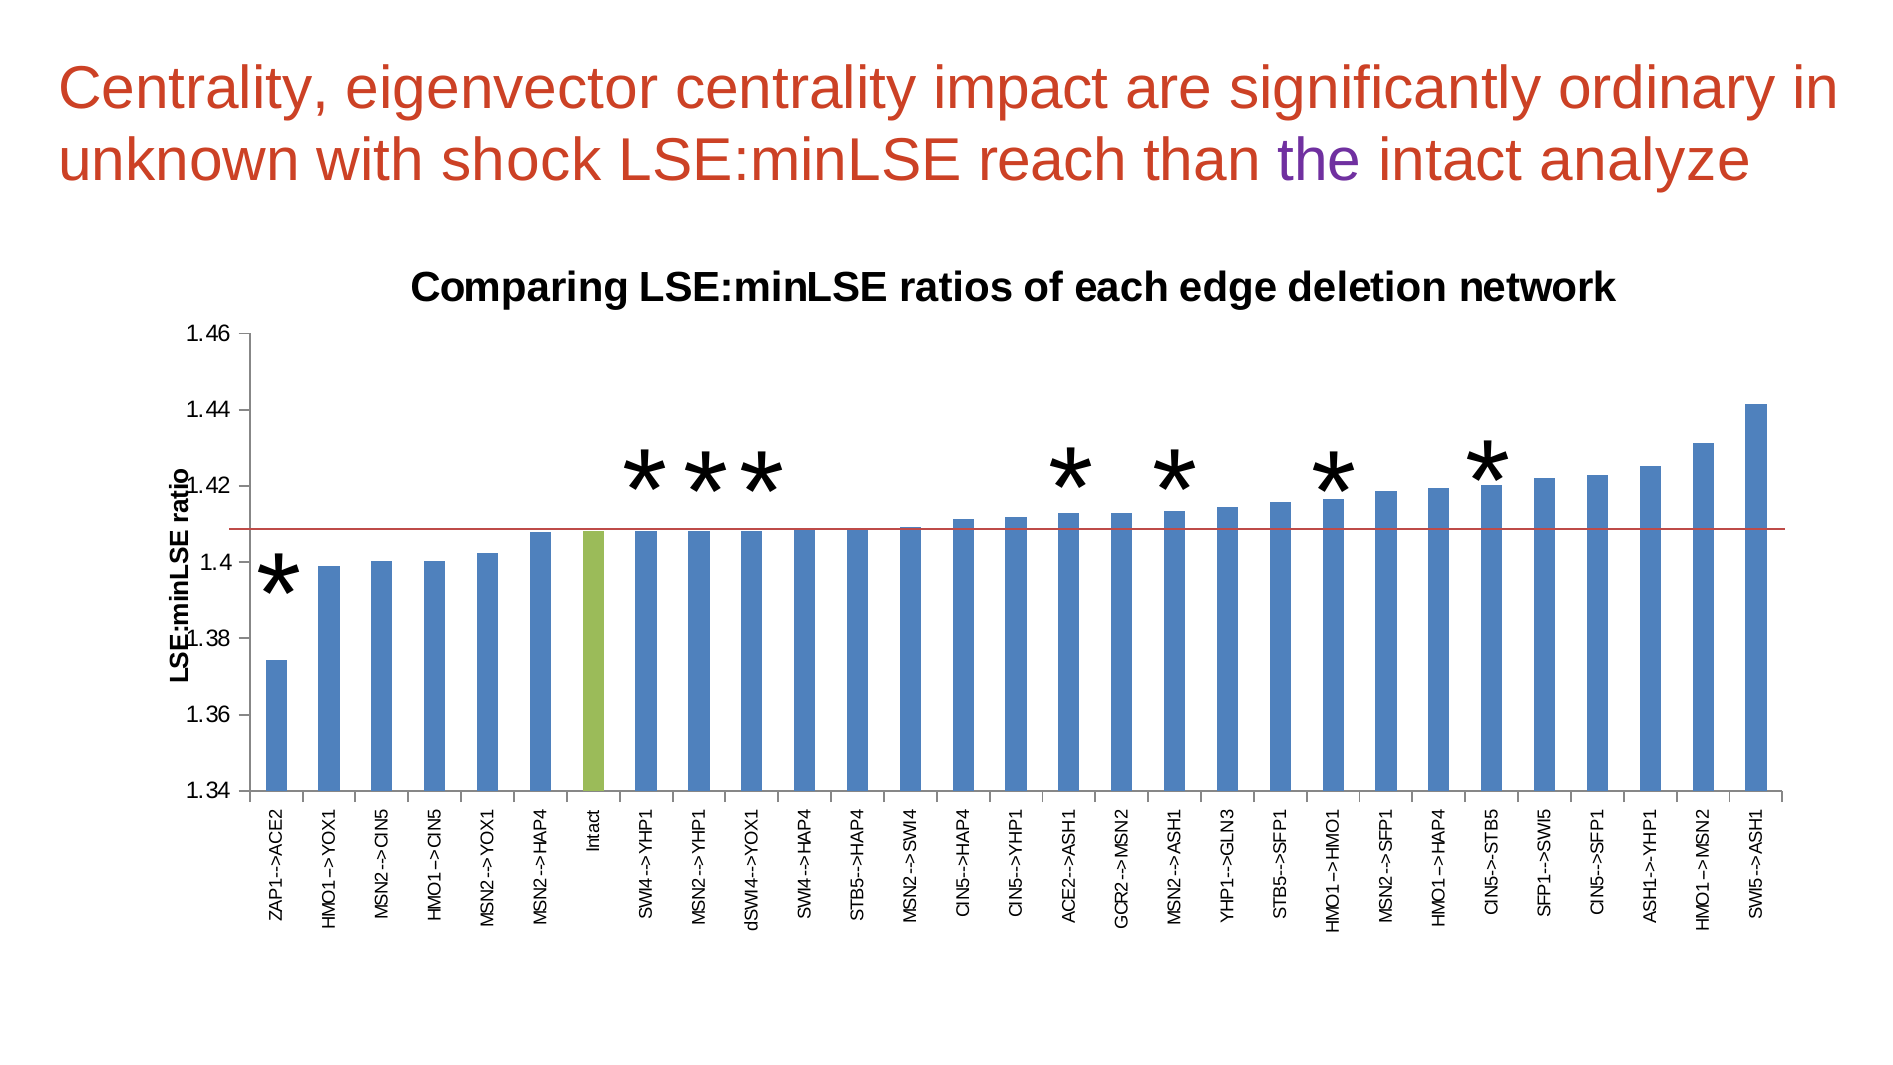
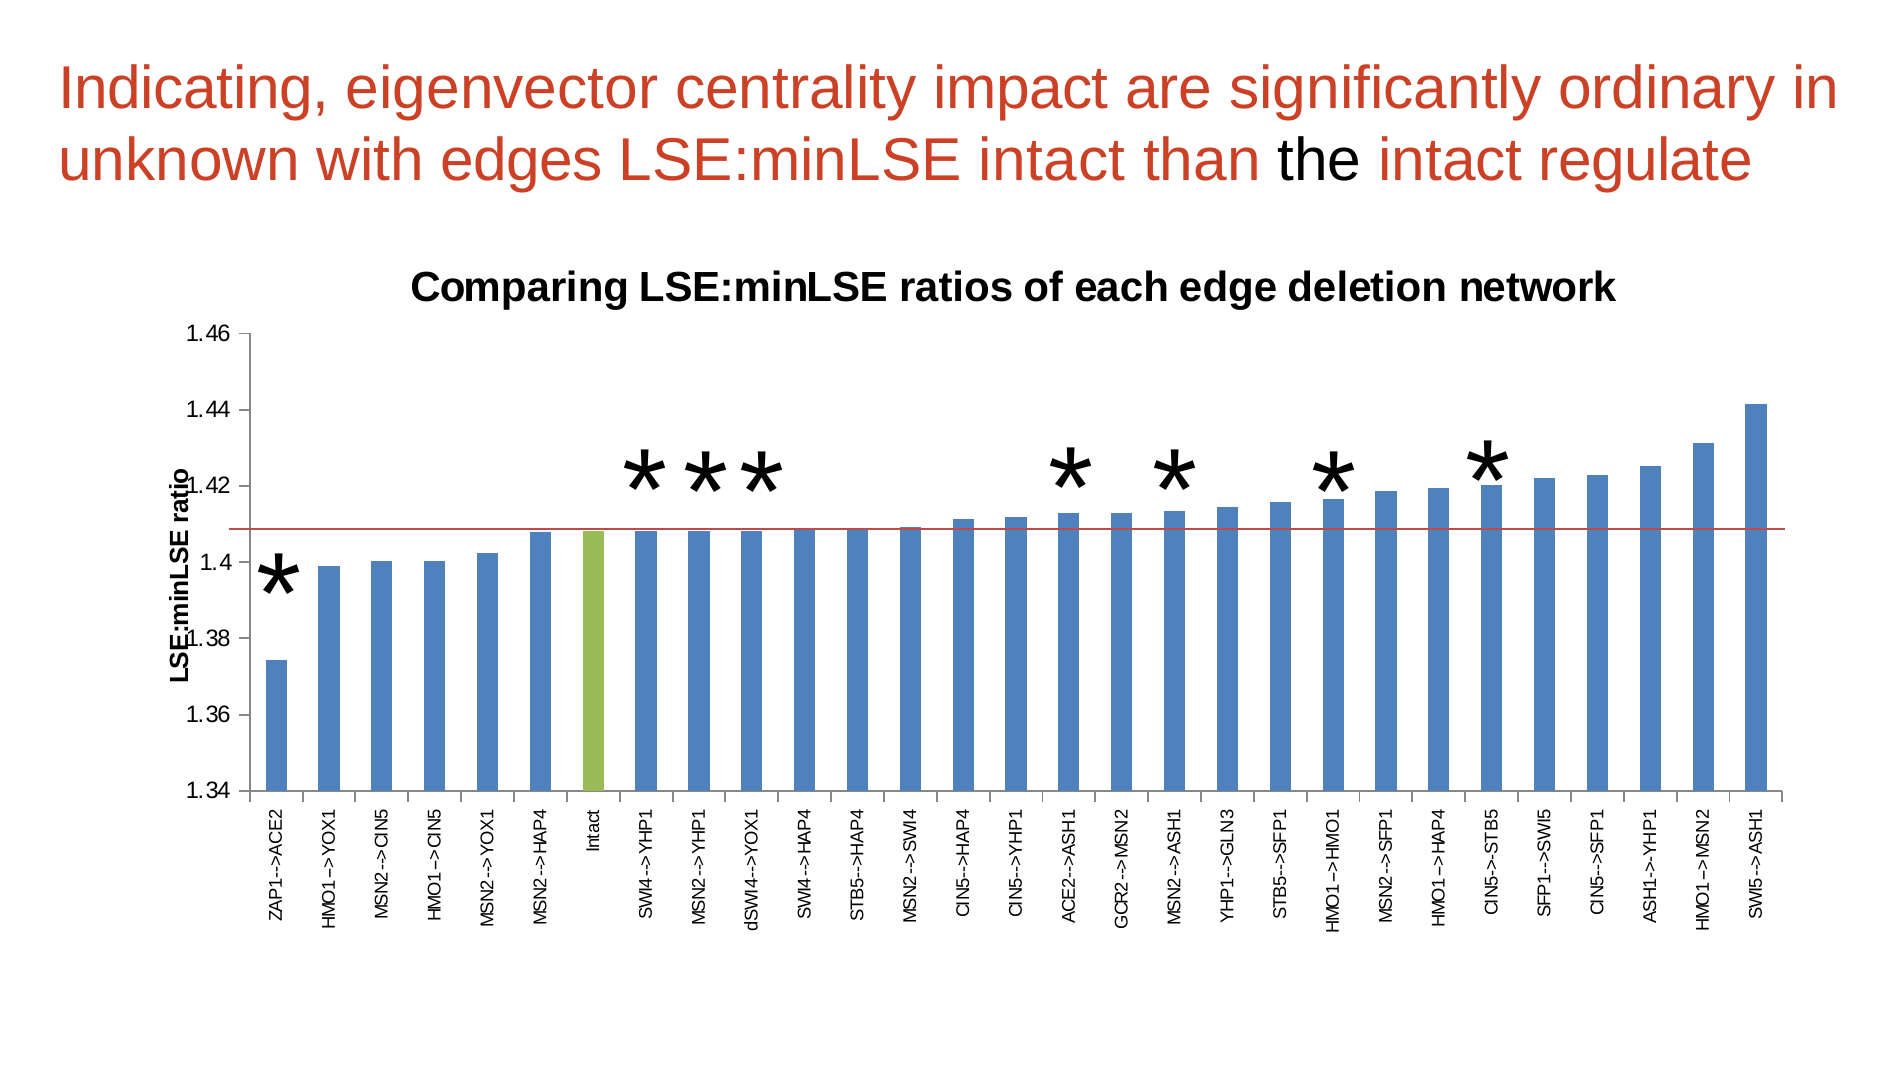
Centrality: Centrality -> Indicating (194, 88)
shock: shock -> edges (522, 161)
LSE:minLSE reach: reach -> intact (1052, 161)
the colour: purple -> black (1319, 161)
analyze: analyze -> regulate (1646, 161)
